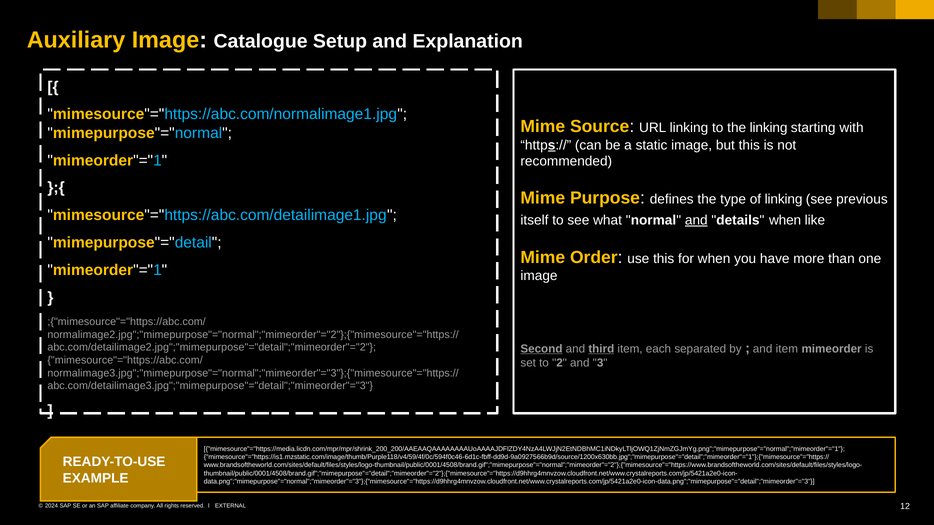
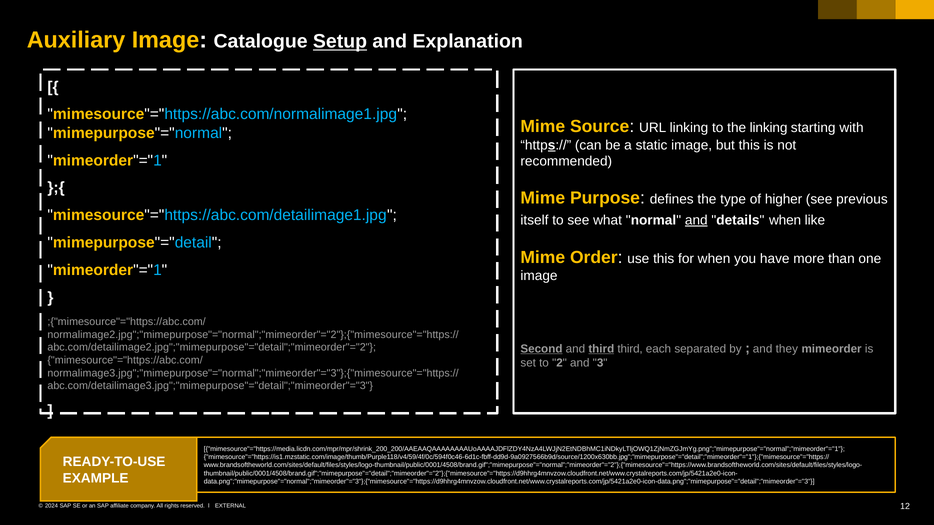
Setup underline: none -> present (340, 42)
of linking: linking -> higher (784, 199)
third item: item -> third (630, 349)
and item: item -> they (787, 349)
